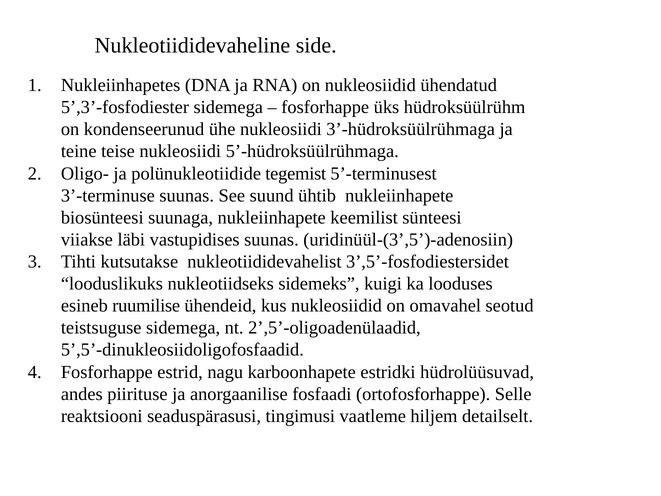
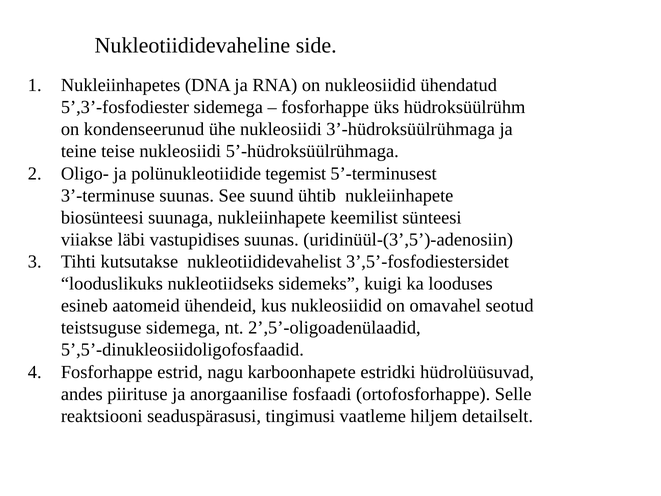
ruumilise: ruumilise -> aatomeid (146, 306)
